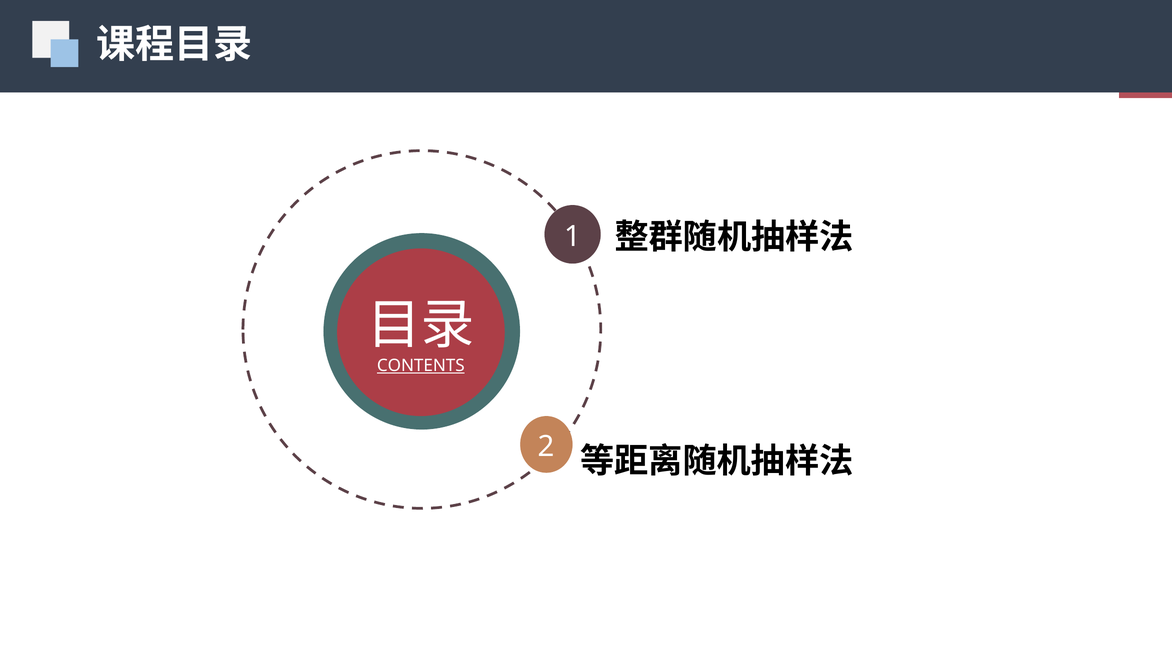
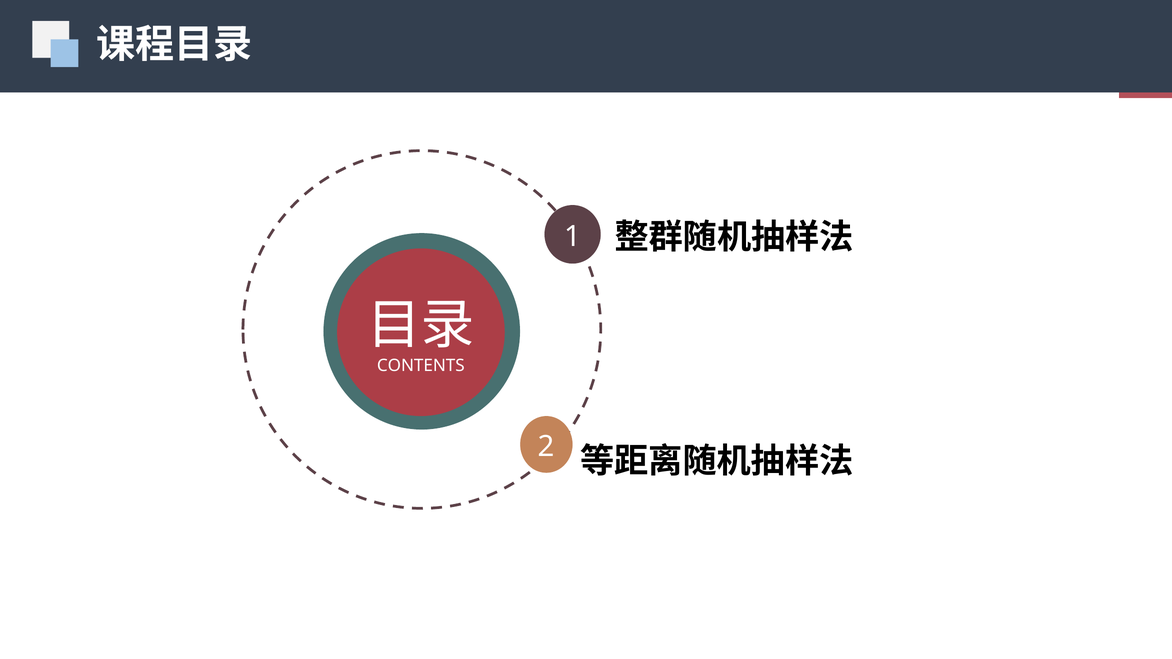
CONTENTS underline: present -> none (421, 366)
